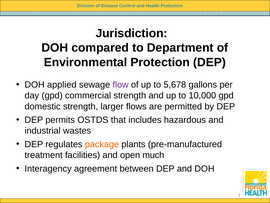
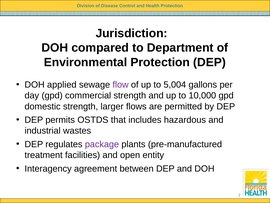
5,678: 5,678 -> 5,004 (175, 85)
package colour: orange -> purple (102, 144)
much: much -> entity (153, 155)
